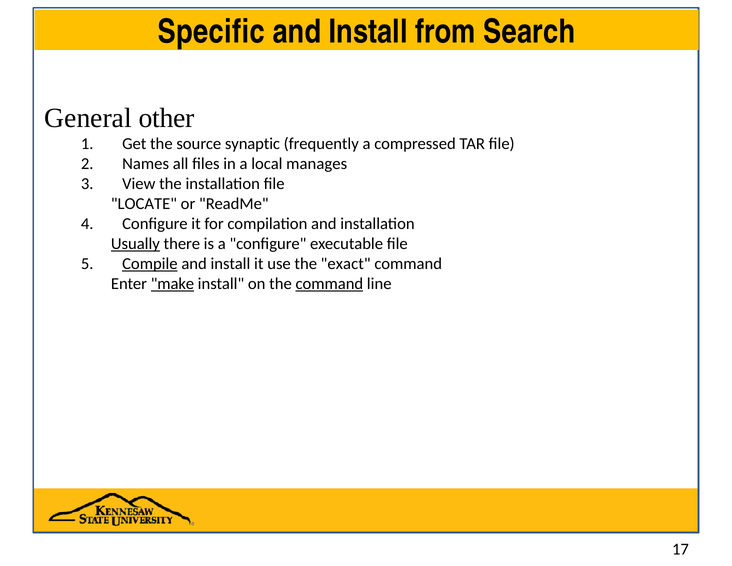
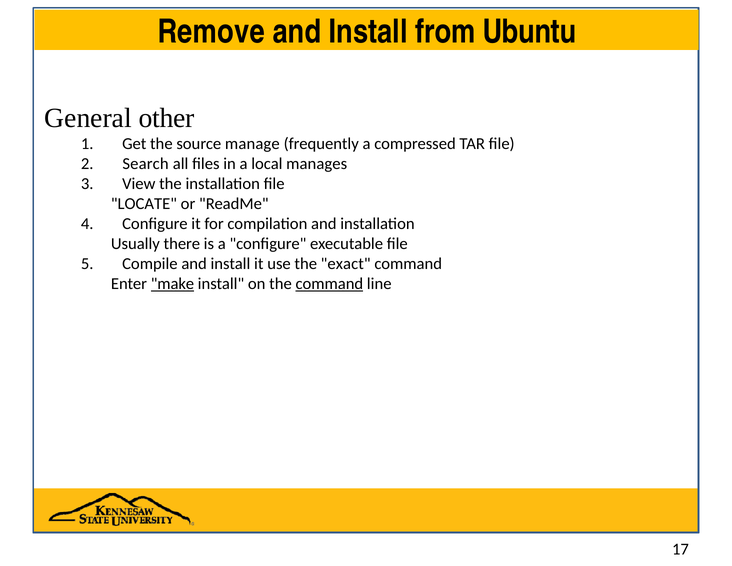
Specific: Specific -> Remove (211, 32)
Search: Search -> Ubuntu (530, 32)
synaptic: synaptic -> manage (252, 144)
Names: Names -> Search (146, 164)
Usually underline: present -> none (135, 244)
Compile underline: present -> none (150, 263)
